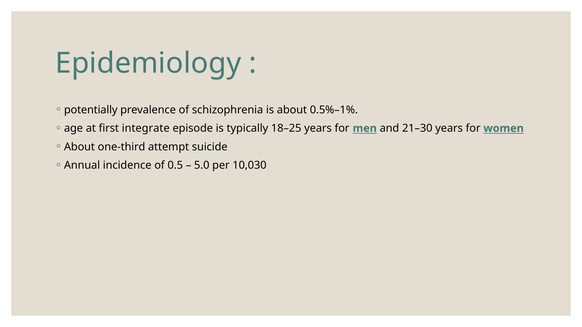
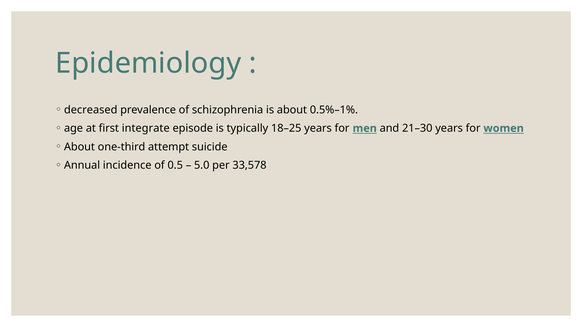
potentially: potentially -> decreased (91, 110)
10,030: 10,030 -> 33,578 (249, 166)
